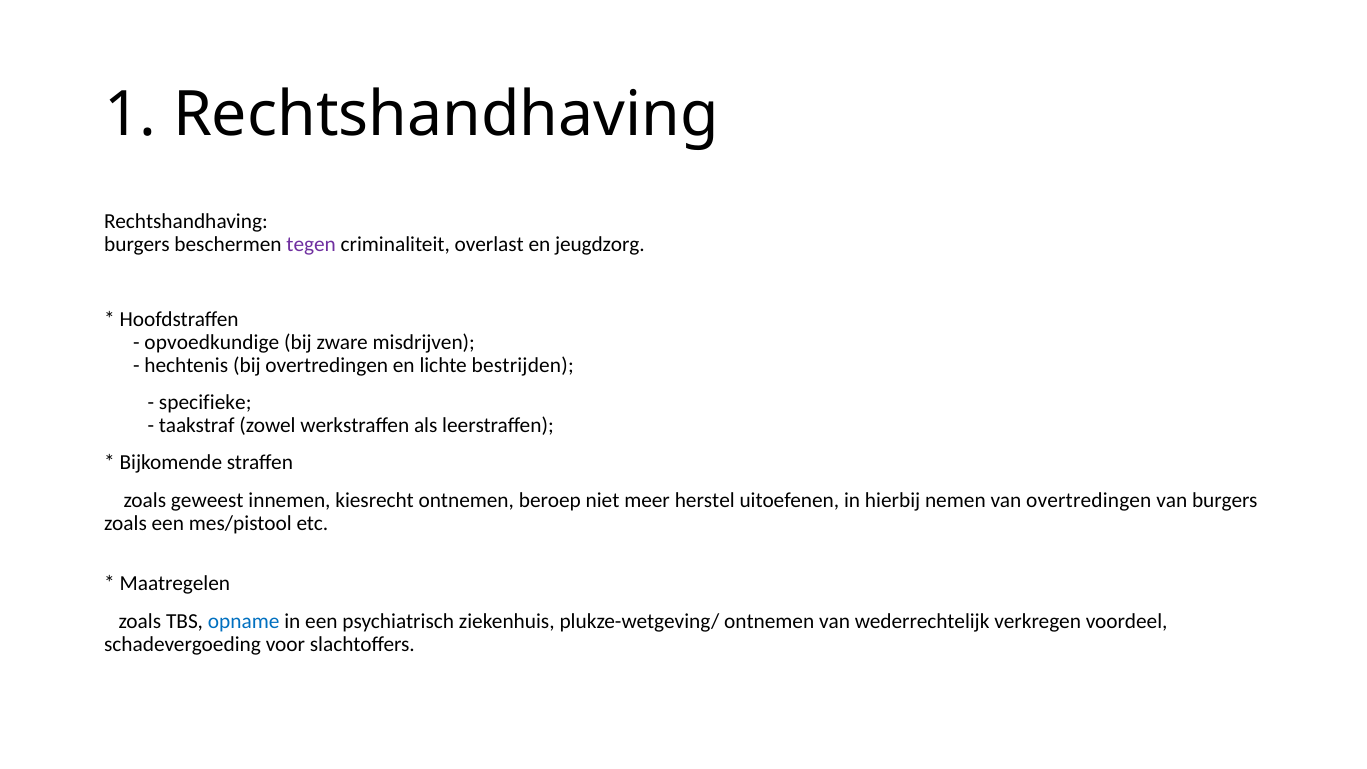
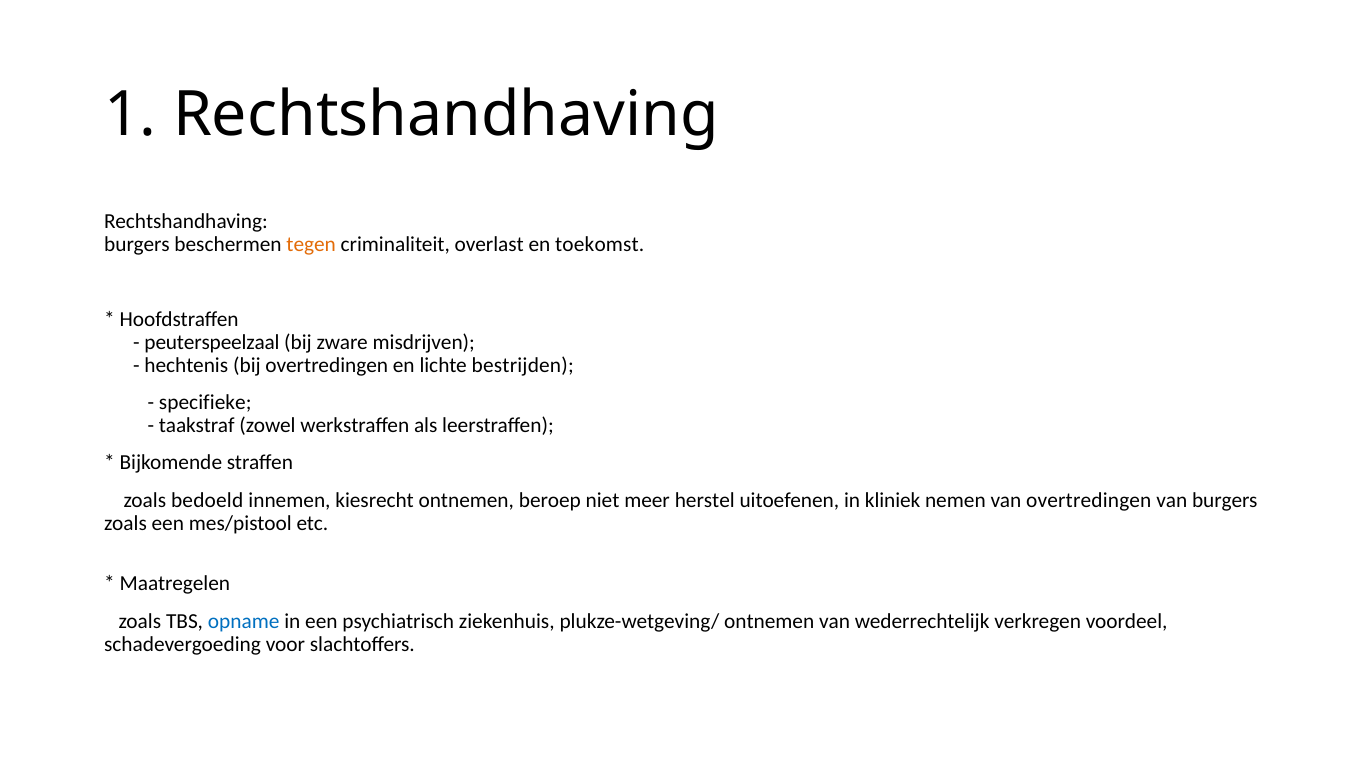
tegen colour: purple -> orange (311, 244)
jeugdzorg: jeugdzorg -> toekomst (600, 244)
opvoedkundige: opvoedkundige -> peuterspeelzaal (212, 342)
geweest: geweest -> bedoeld (207, 500)
hierbij: hierbij -> kliniek (893, 500)
